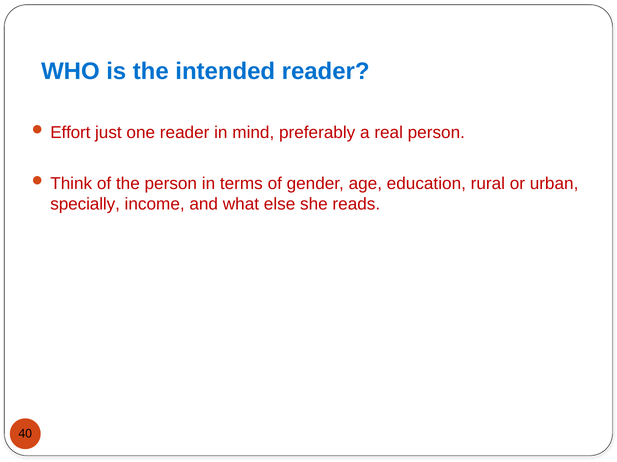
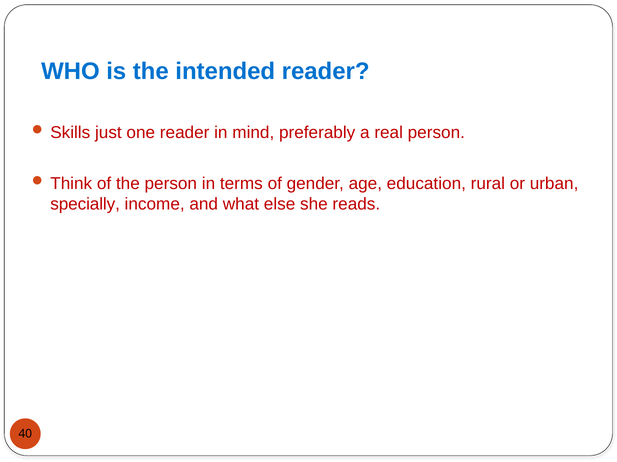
Effort: Effort -> Skills (70, 133)
